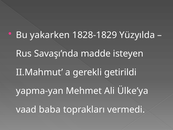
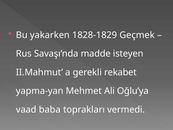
Yüzyılda: Yüzyılda -> Geçmek (137, 35)
getirildi: getirildi -> rekabet (120, 72)
Ülke’ya: Ülke’ya -> Oğlu’ya (133, 91)
